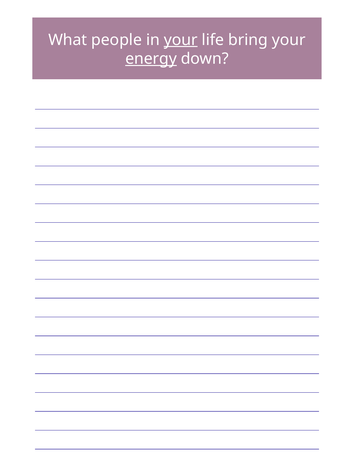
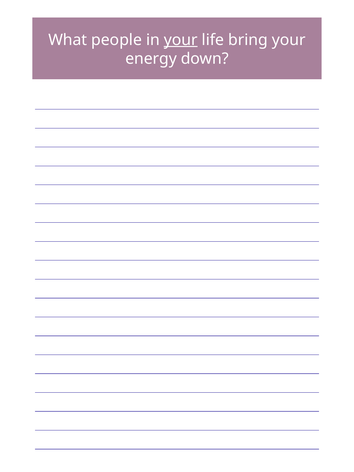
energy underline: present -> none (151, 59)
